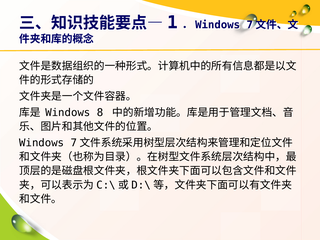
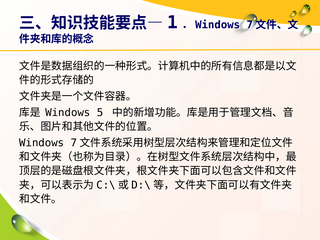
8: 8 -> 5 (100, 112)
